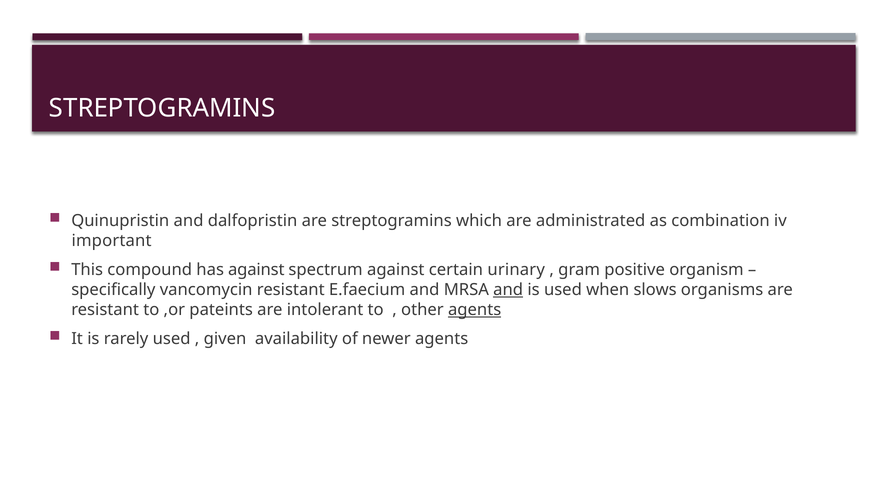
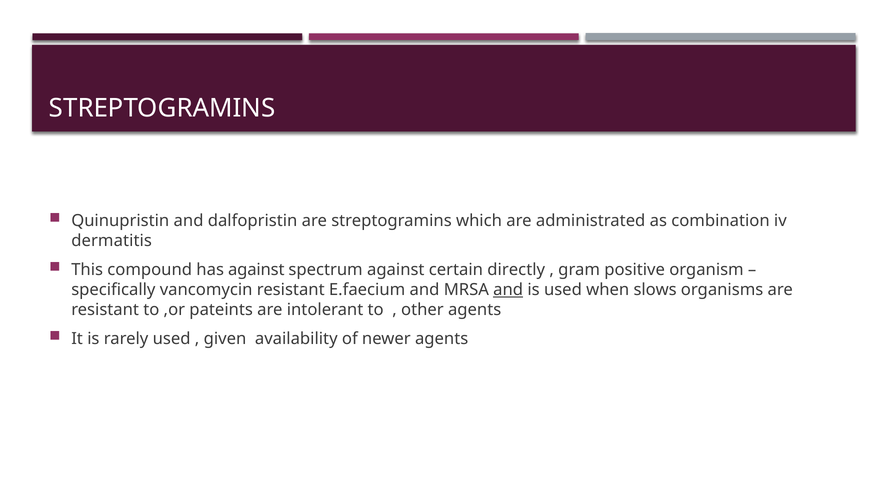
important: important -> dermatitis (112, 241)
urinary: urinary -> directly (516, 270)
agents underline: present -> none (475, 309)
